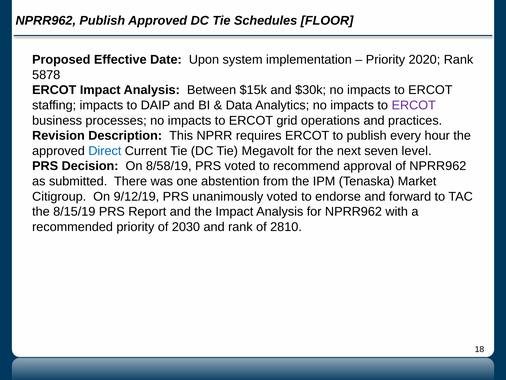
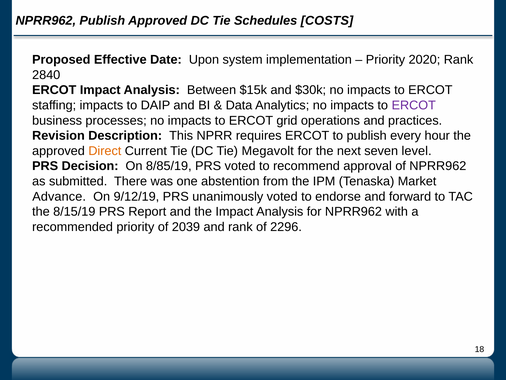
FLOOR: FLOOR -> COSTS (327, 21)
5878: 5878 -> 2840 (46, 75)
Direct colour: blue -> orange (105, 151)
8/58/19: 8/58/19 -> 8/85/19 (169, 166)
Citigroup: Citigroup -> Advance (59, 196)
2030: 2030 -> 2039 (186, 227)
2810: 2810 -> 2296 (286, 227)
